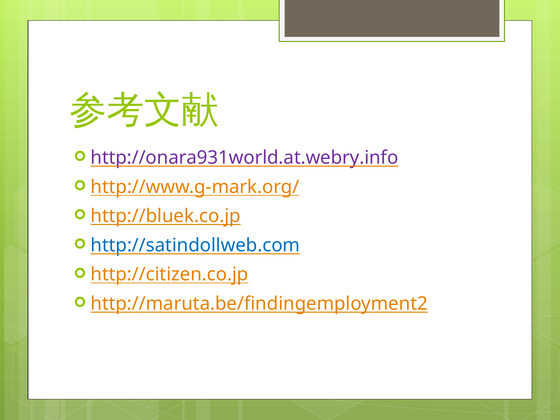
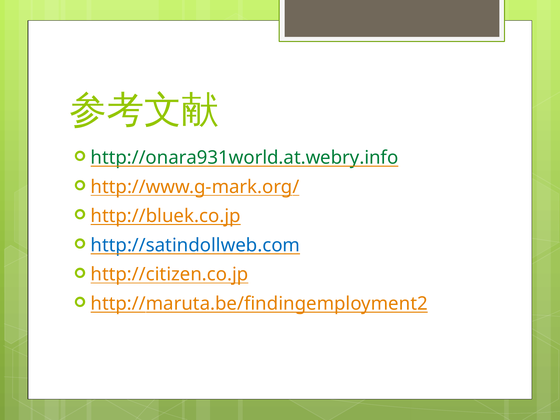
http://onara931world.at.webry.info colour: purple -> green (244, 158)
